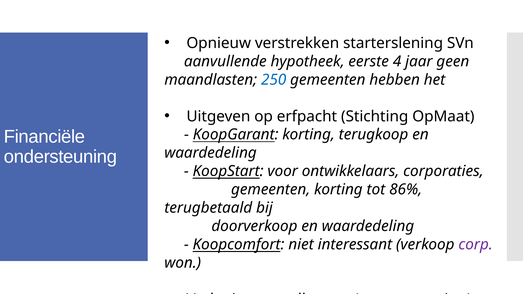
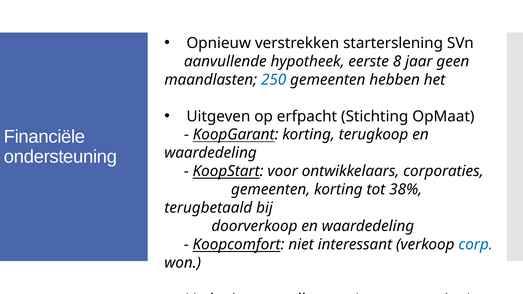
4: 4 -> 8 (397, 61)
86%: 86% -> 38% (406, 190)
corp colour: purple -> blue (476, 245)
